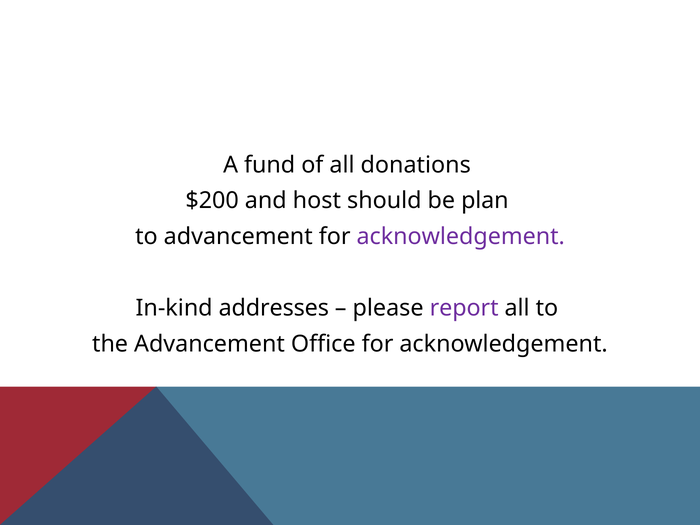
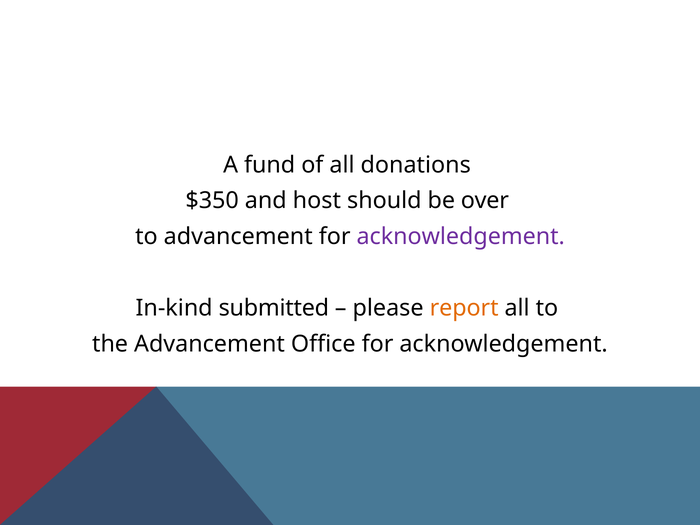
$200: $200 -> $350 (212, 201)
plan: plan -> over (485, 201)
addresses: addresses -> submitted (274, 308)
report colour: purple -> orange (464, 308)
